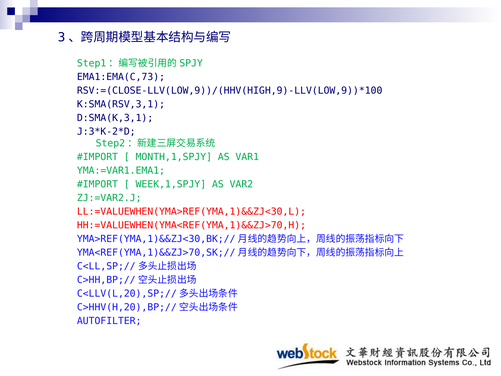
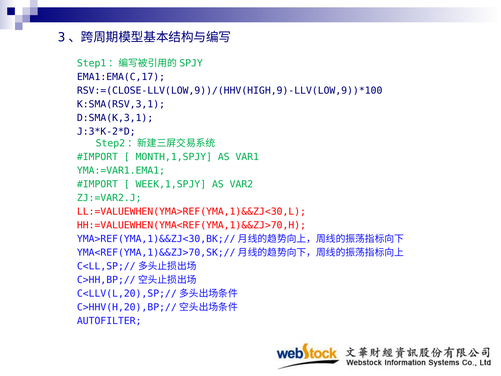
EMA1:EMA(C,73: EMA1:EMA(C,73 -> EMA1:EMA(C,17 (121, 77)
